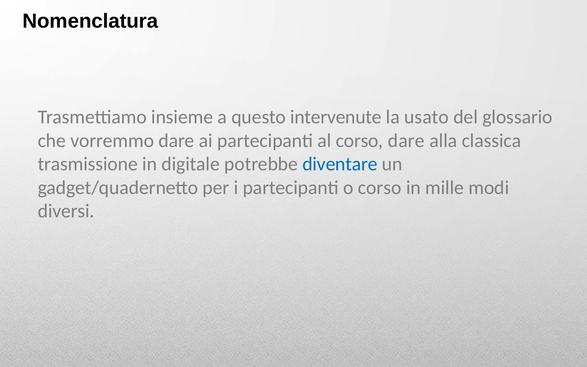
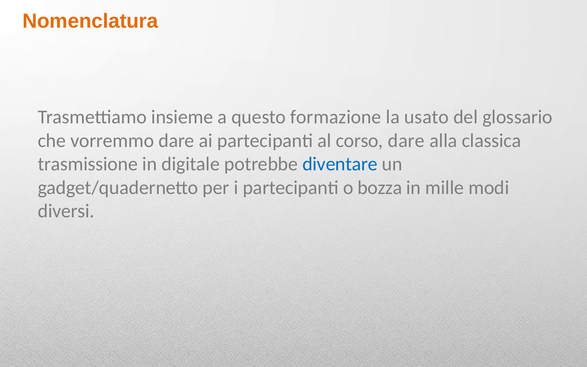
Nomenclatura colour: black -> orange (90, 21)
intervenute: intervenute -> formazione (336, 117)
o corso: corso -> bozza (380, 188)
